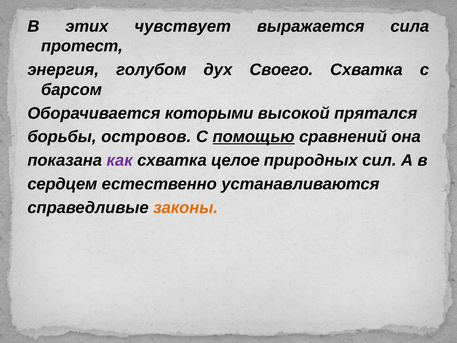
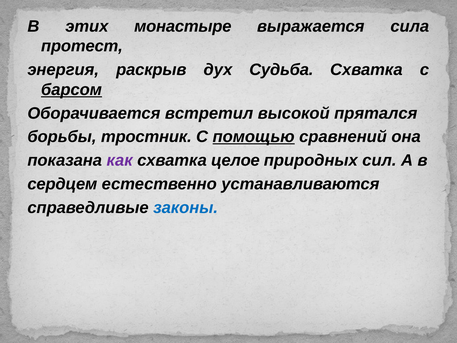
чувствует: чувствует -> монастыре (183, 26)
голубом: голубом -> раскрыв (151, 70)
Своего: Своего -> Судьба (281, 70)
барсом underline: none -> present (71, 90)
которыми: которыми -> встретил (209, 113)
островов: островов -> тростник (146, 137)
законы colour: orange -> blue (186, 208)
